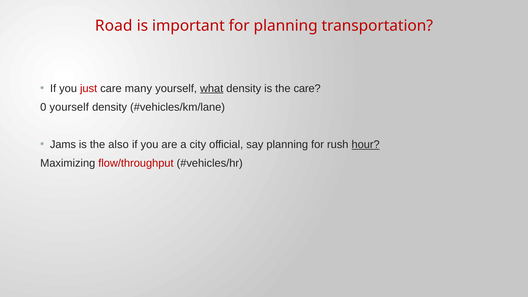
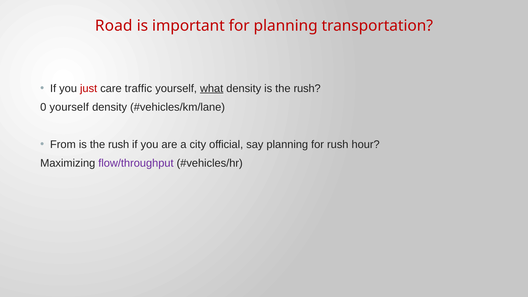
many: many -> traffic (138, 88)
density is the care: care -> rush (307, 88)
Jams: Jams -> From (63, 145)
also: also -> rush (119, 145)
hour underline: present -> none (366, 145)
flow/throughput colour: red -> purple (136, 163)
